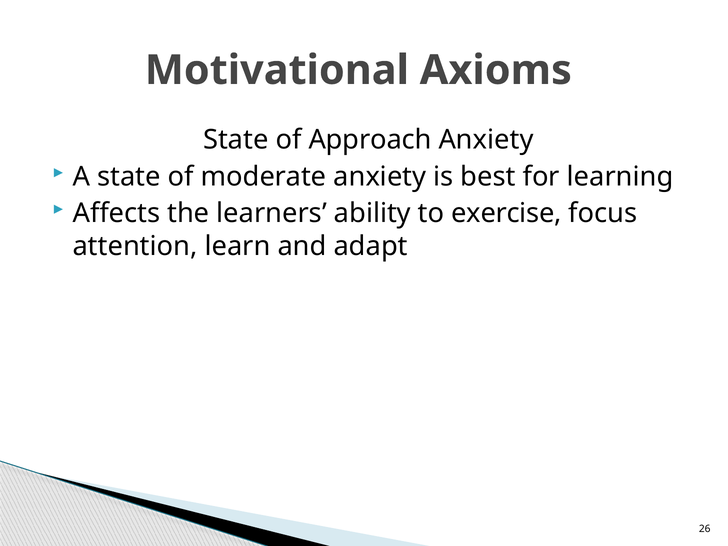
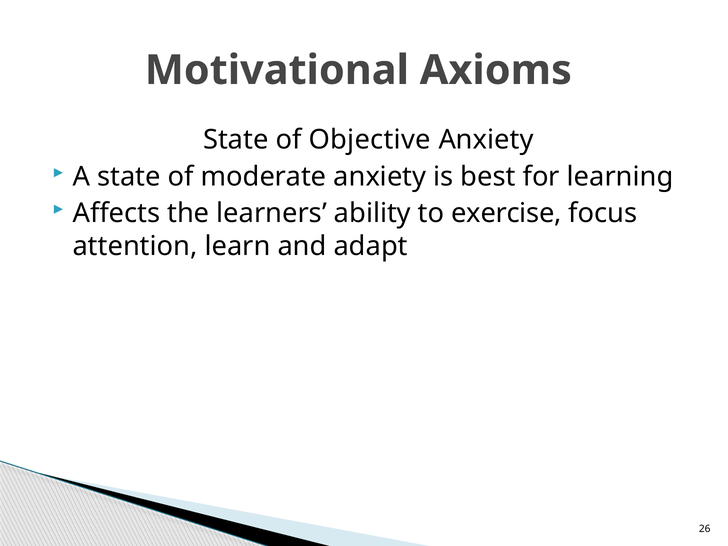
Approach: Approach -> Objective (370, 140)
